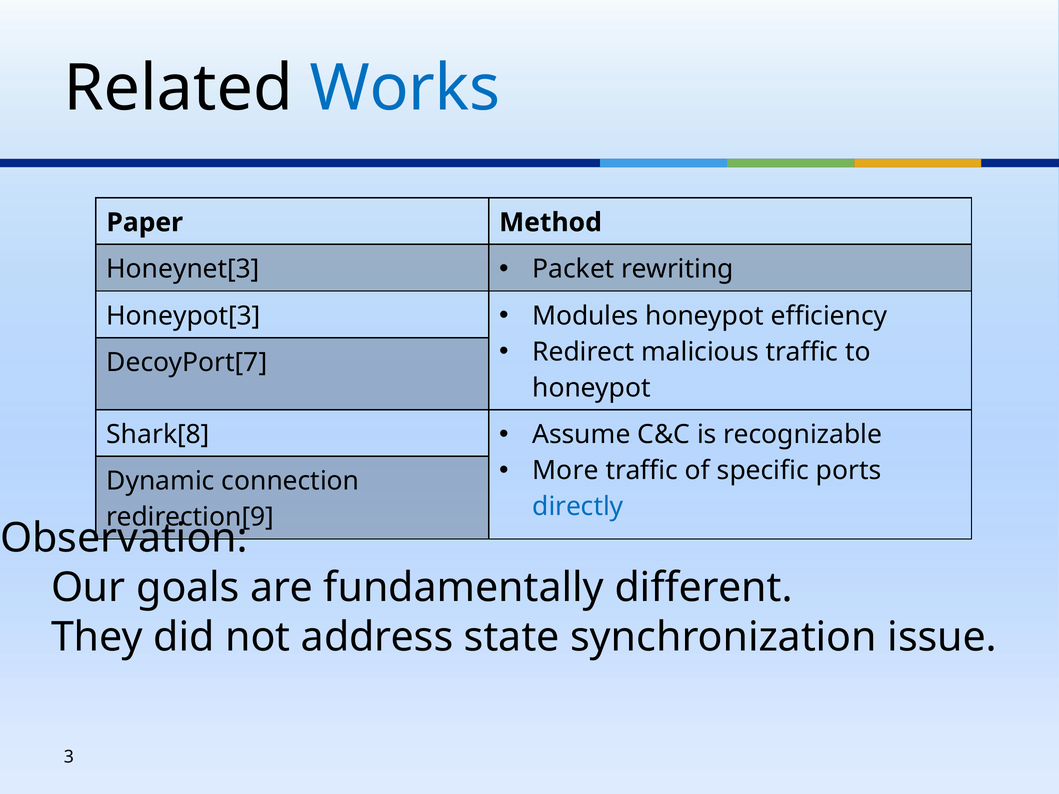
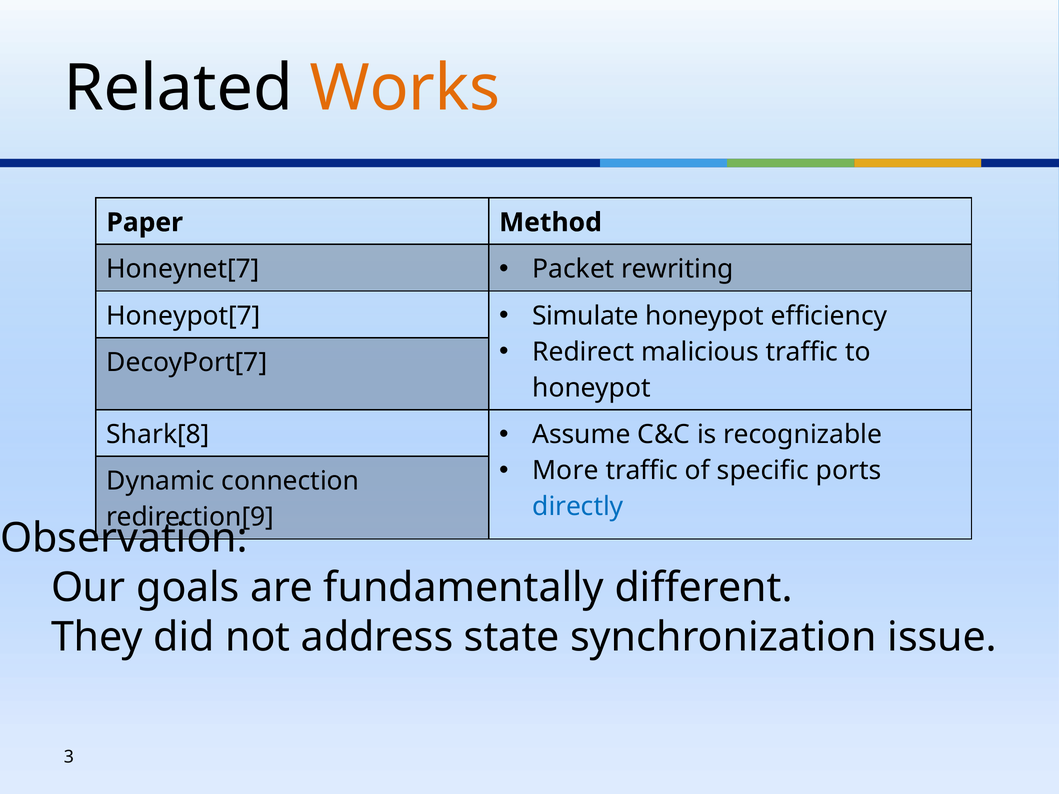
Works colour: blue -> orange (405, 88)
Honeynet[3: Honeynet[3 -> Honeynet[7 (183, 269)
Honeypot[3: Honeypot[3 -> Honeypot[7 (183, 316)
Modules: Modules -> Simulate (586, 316)
